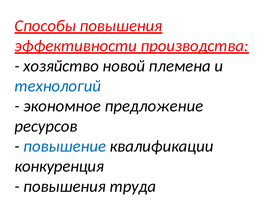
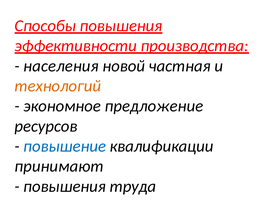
хозяйство: хозяйство -> населения (61, 66)
племена: племена -> частная (180, 66)
технологий colour: blue -> orange (58, 86)
конкуренция: конкуренция -> принимают (59, 166)
